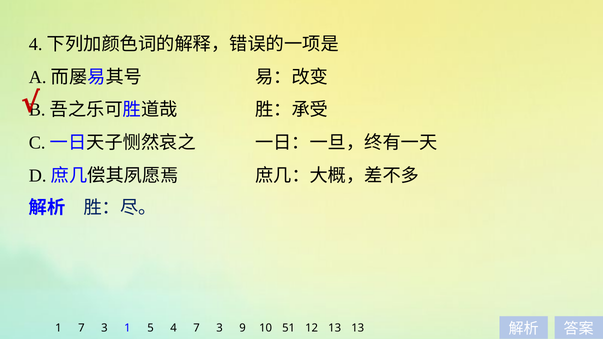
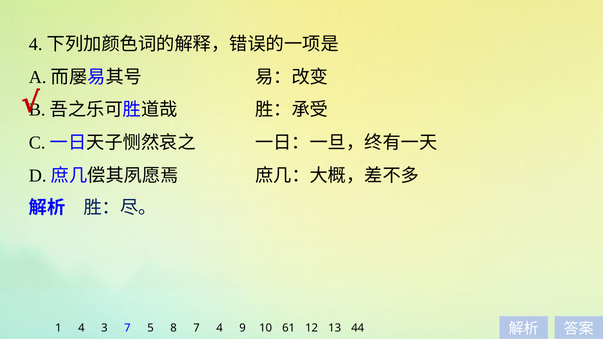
1 7: 7 -> 4 (81, 328)
3 1: 1 -> 7 (127, 328)
5 4: 4 -> 8 (174, 328)
3: 3 -> 4 (220, 328)
51: 51 -> 61 (289, 328)
13 13: 13 -> 44 (358, 328)
